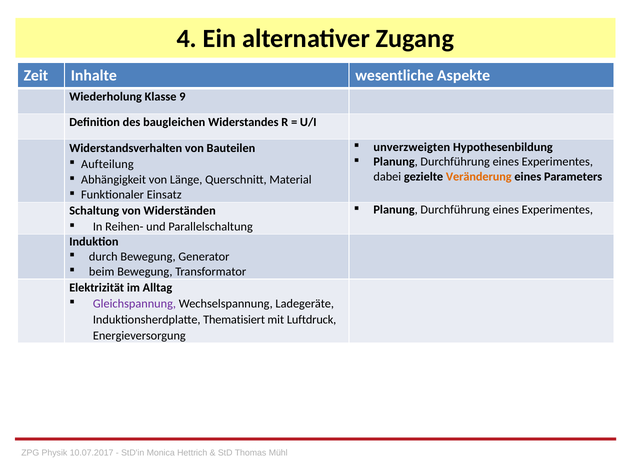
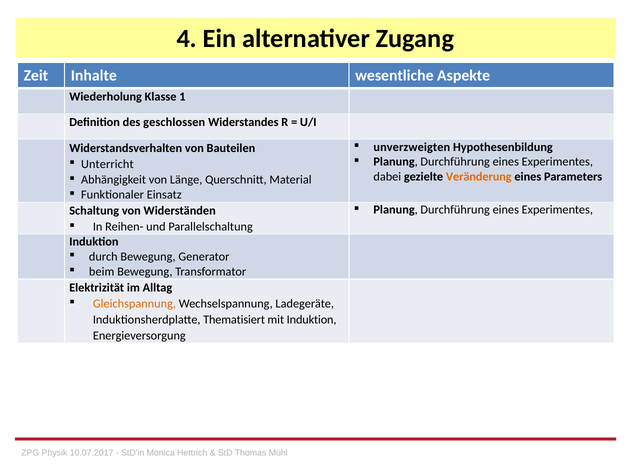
9: 9 -> 1 (182, 97)
baugleichen: baugleichen -> geschlossen (174, 122)
Aufteilung: Aufteilung -> Unterricht (107, 164)
Gleichspannung colour: purple -> orange (134, 304)
mit Luftdruck: Luftdruck -> Induktion (312, 320)
